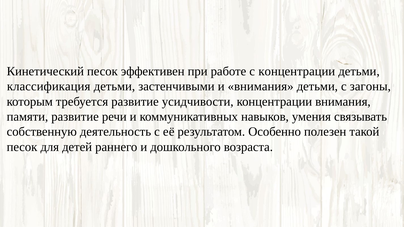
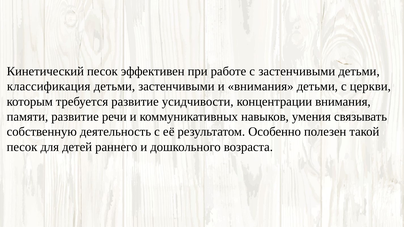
с концентрации: концентрации -> застенчивыми (297, 71)
загоны: загоны -> церкви (370, 86)
